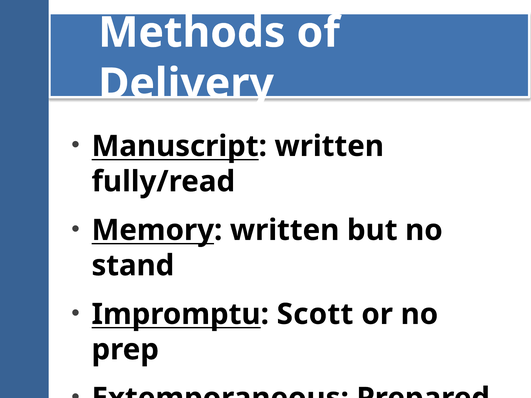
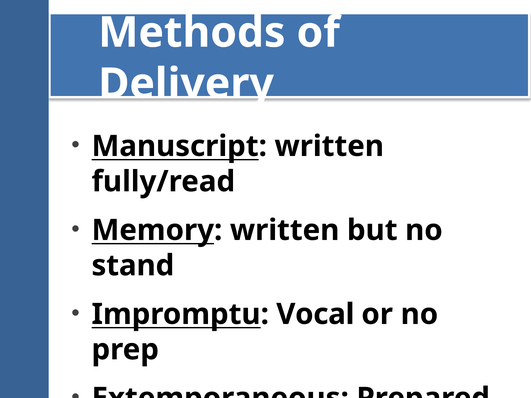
Scott: Scott -> Vocal (315, 314)
